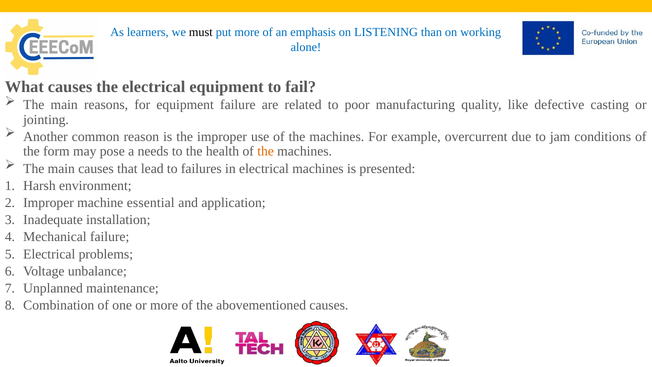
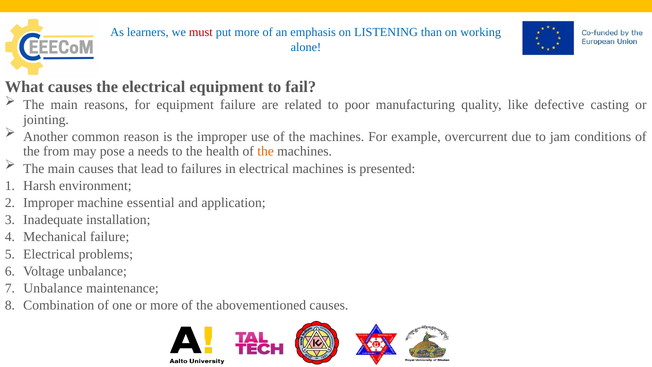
must colour: black -> red (201, 32)
form: form -> from (56, 151)
Unplanned: Unplanned -> Unbalance (53, 288)
